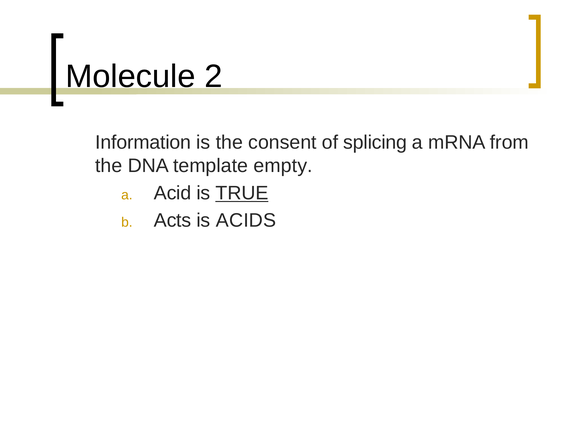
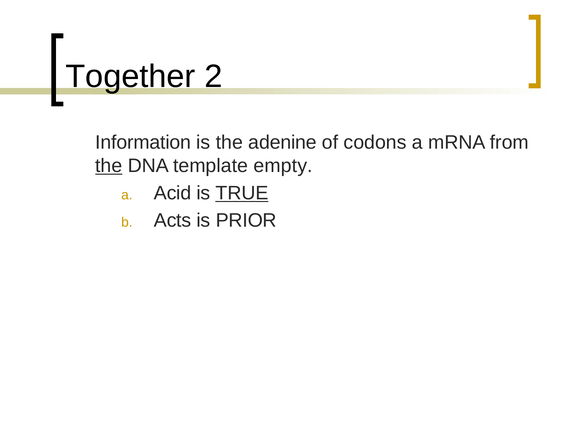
Molecule: Molecule -> Together (130, 76)
consent: consent -> adenine (283, 143)
splicing: splicing -> codons (375, 143)
the underline: none -> present (109, 166)
ACIDS: ACIDS -> PRIOR (246, 221)
